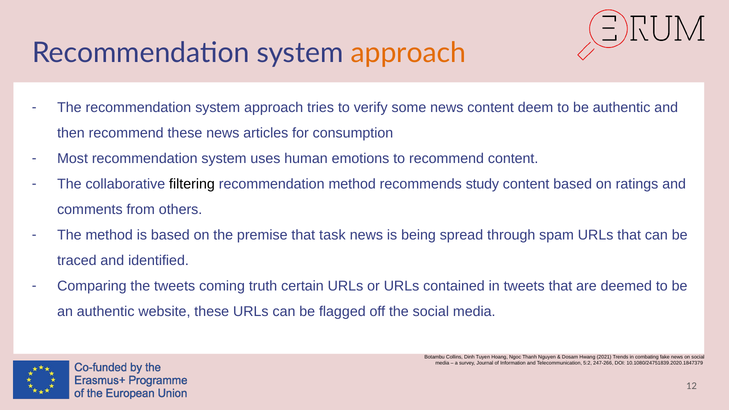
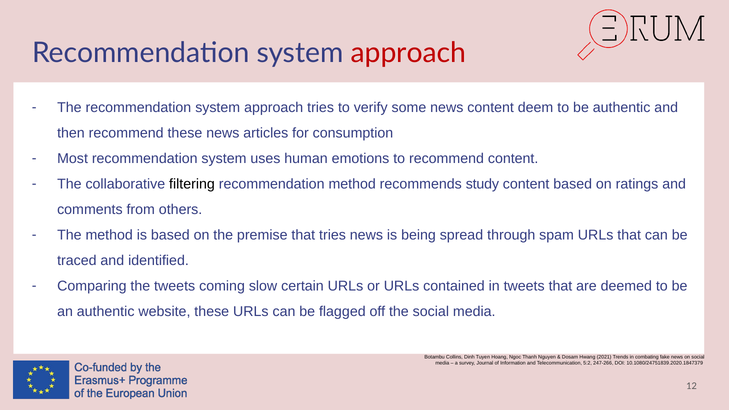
approach colour: orange -> red (408, 53)
that task: task -> tries (333, 235)
truth: truth -> slow (263, 286)
